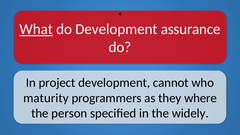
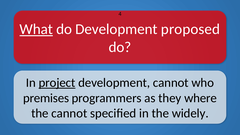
assurance: assurance -> proposed (191, 29)
project underline: none -> present (57, 83)
maturity: maturity -> premises (46, 98)
the person: person -> cannot (69, 113)
